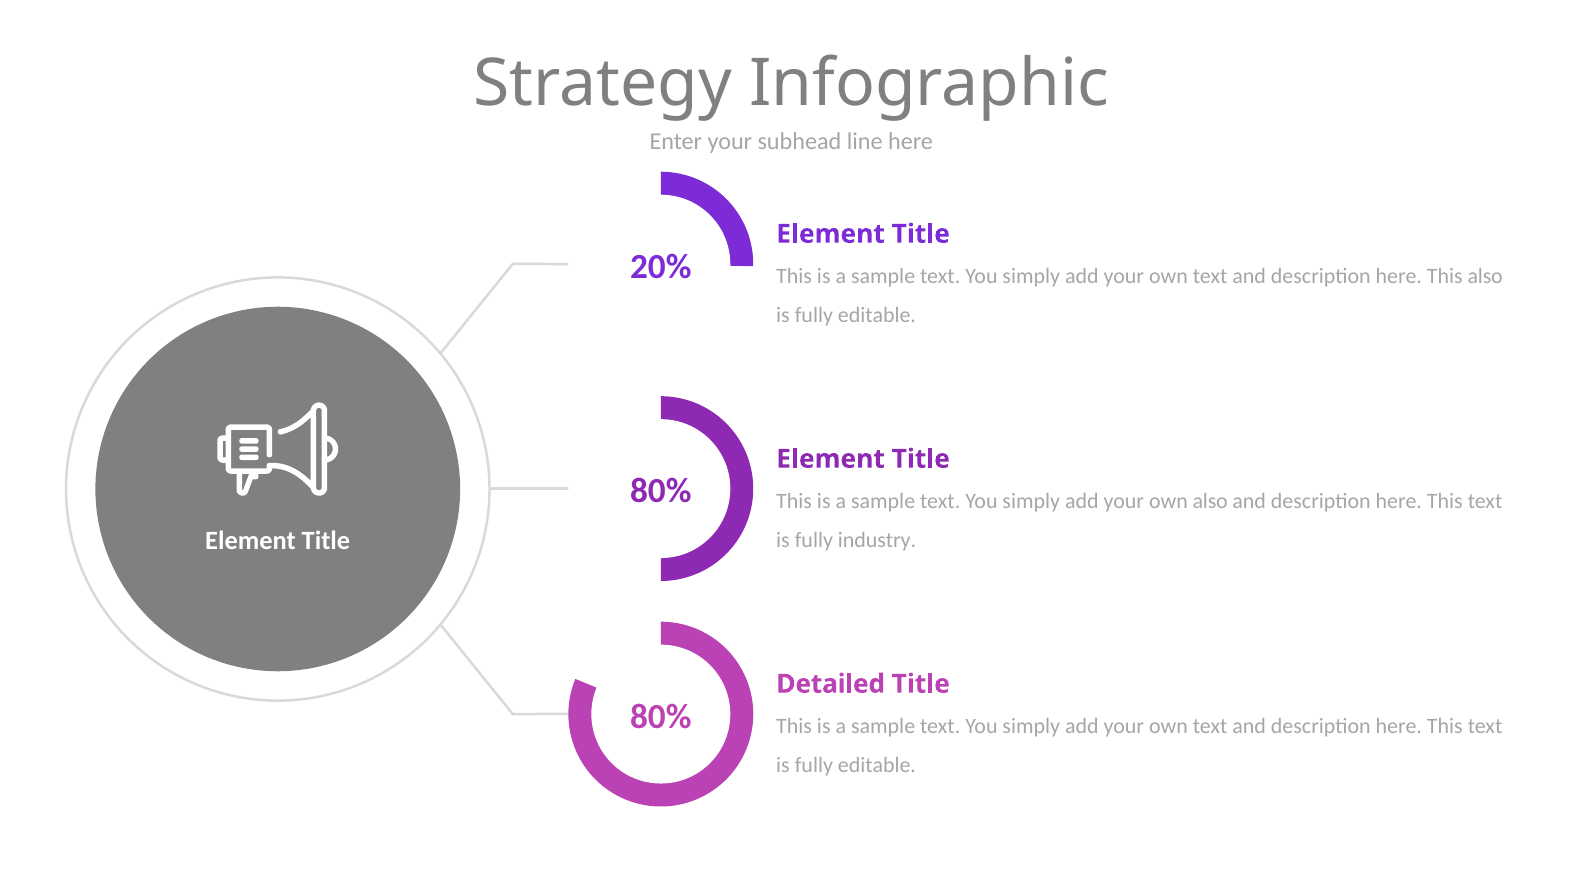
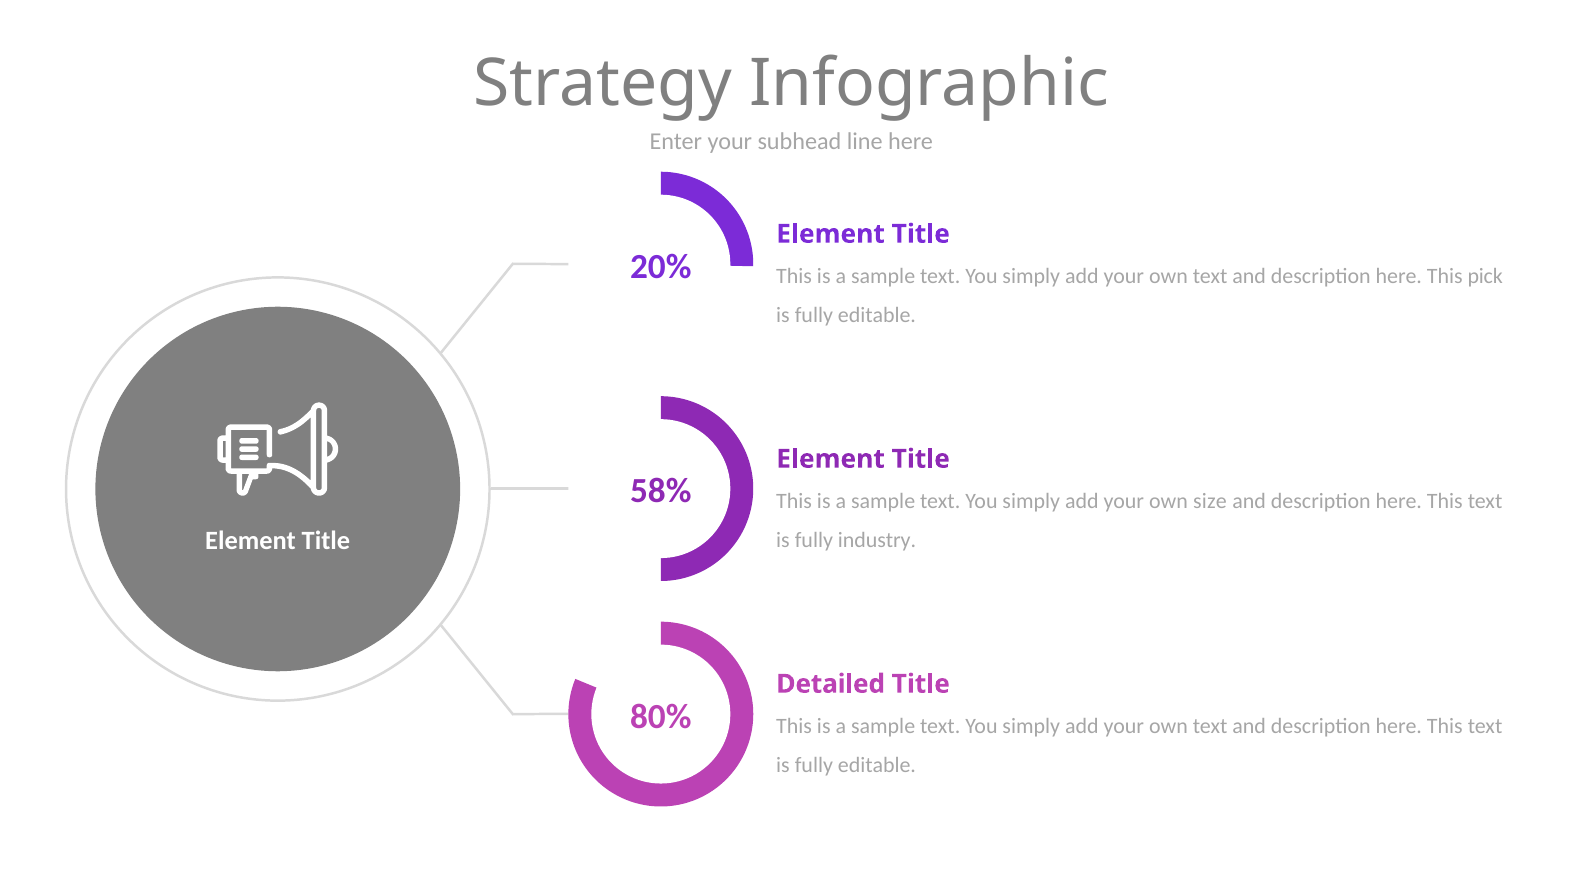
This also: also -> pick (1485, 276)
80%: 80% -> 58% (661, 491)
own also: also -> size (1210, 501)
